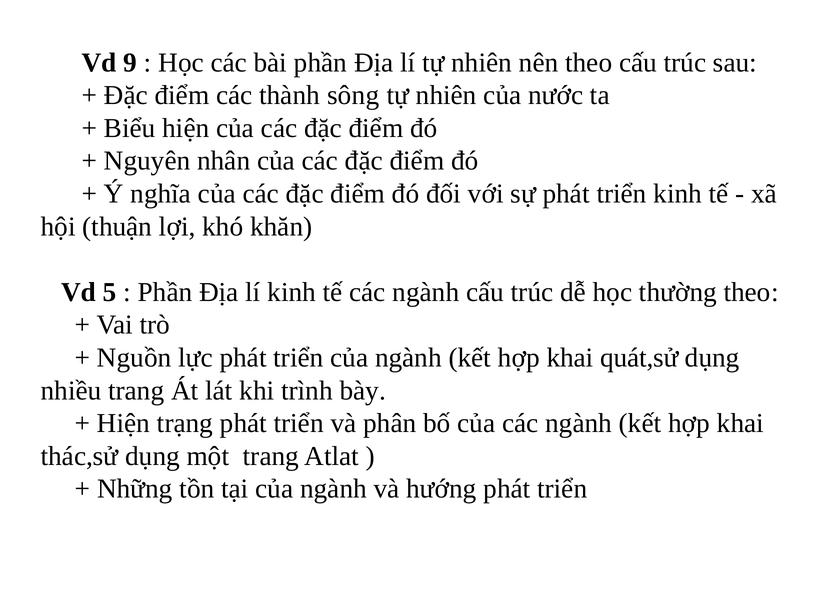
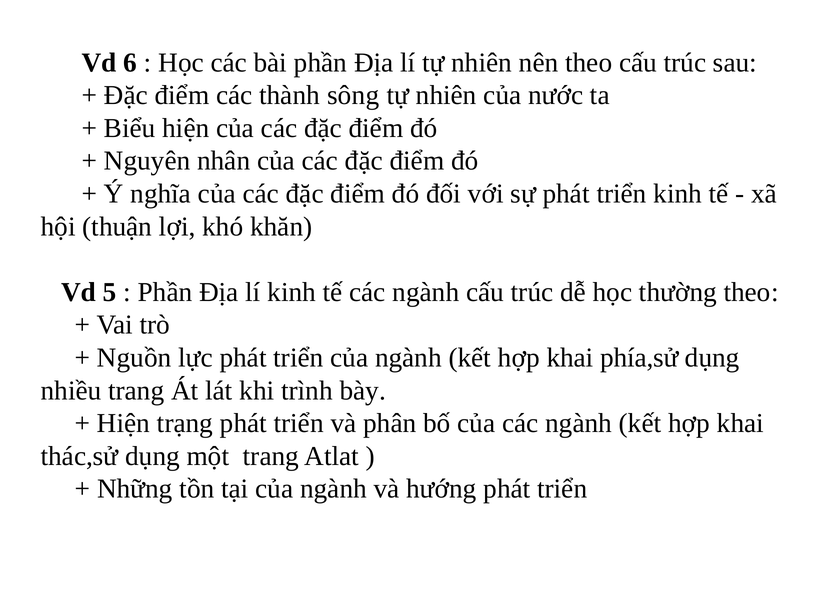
9: 9 -> 6 (130, 63)
quát,sử: quát,sử -> phía,sử (639, 358)
